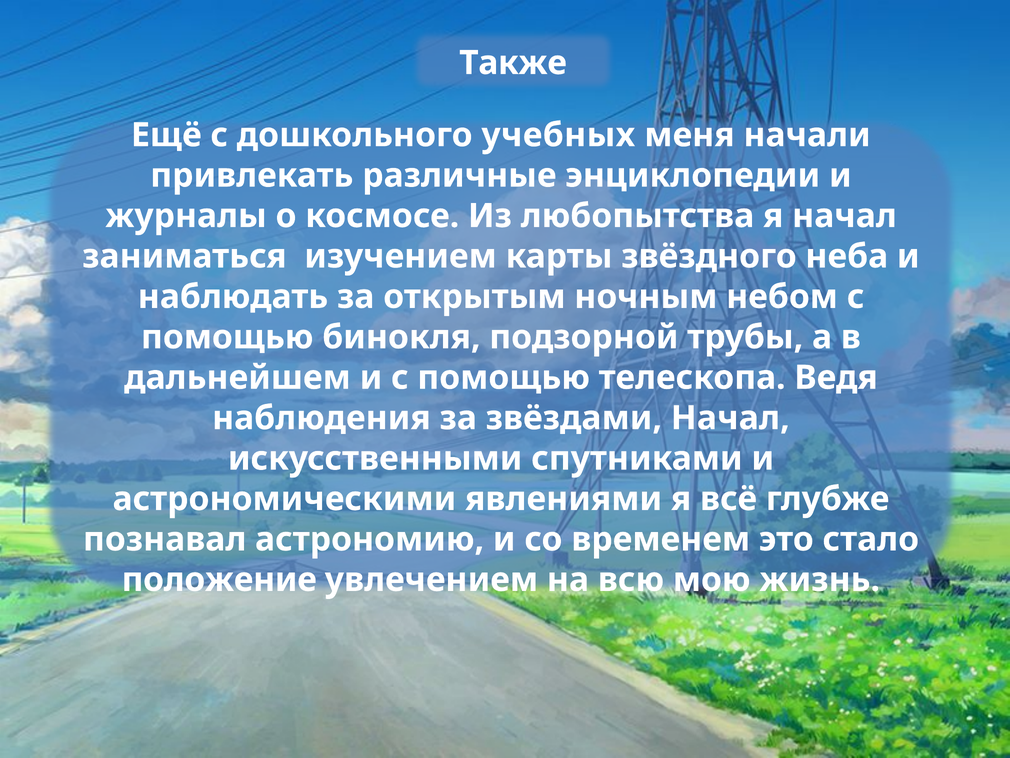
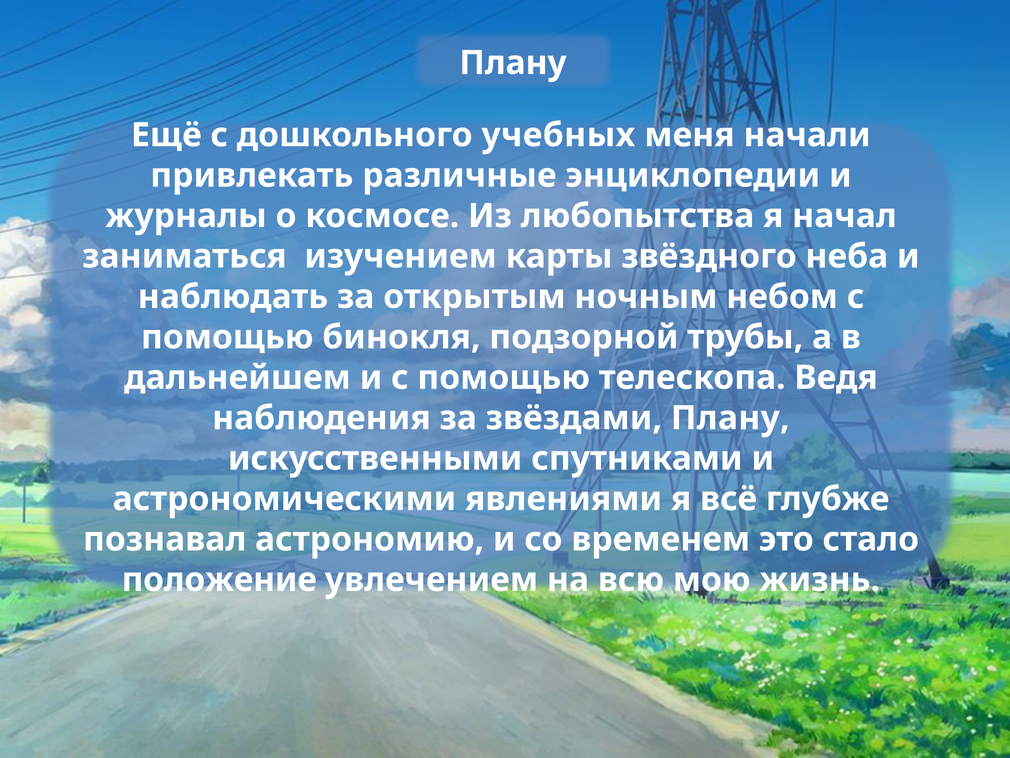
Также: Также -> Плану (513, 63)
звёздами Начал: Начал -> Плану (730, 418)
